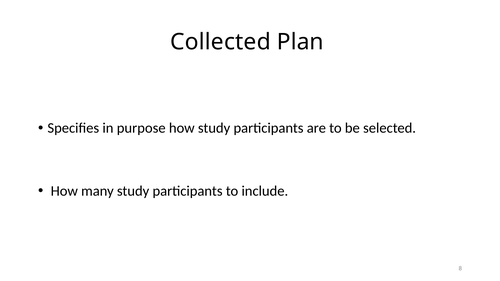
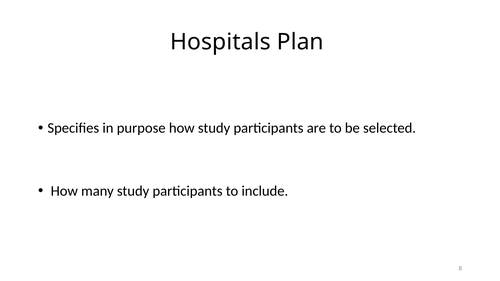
Collected: Collected -> Hospitals (220, 42)
